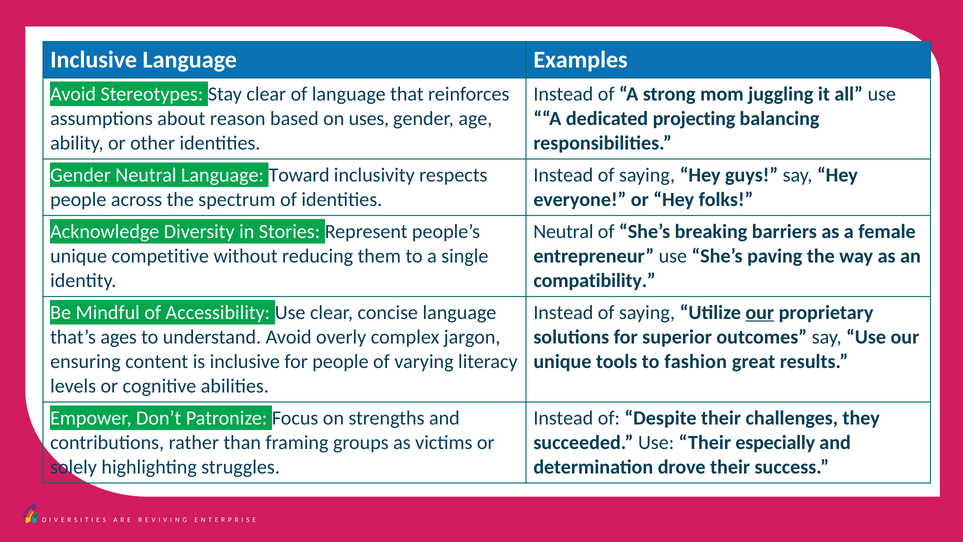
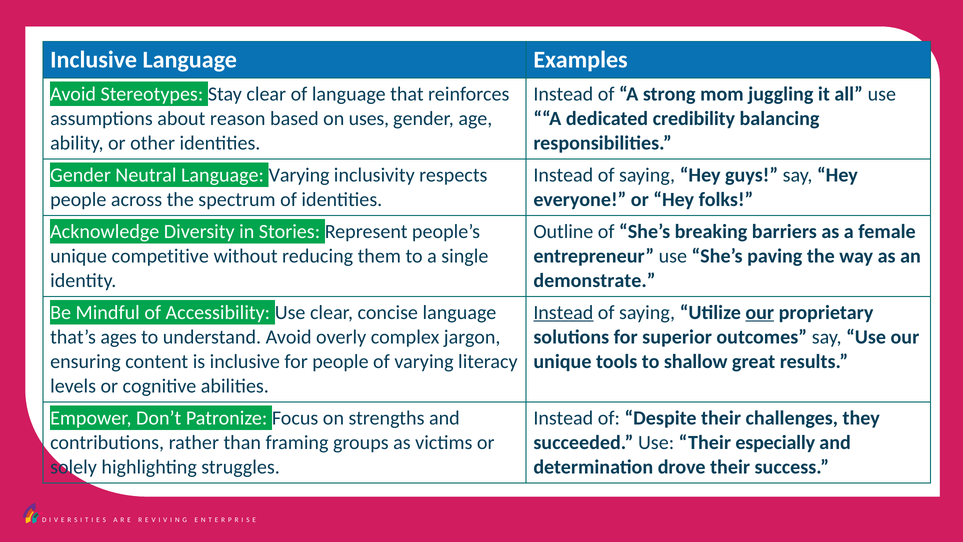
projecting: projecting -> credibility (694, 119)
Language Toward: Toward -> Varying (299, 175)
Neutral: Neutral -> Outline (563, 231)
compatibility: compatibility -> demonstrate (594, 280)
Instead underline: none -> present (563, 312)
fashion: fashion -> shallow (696, 361)
